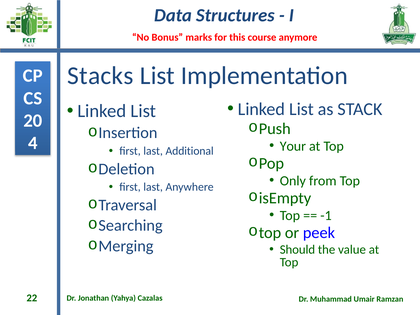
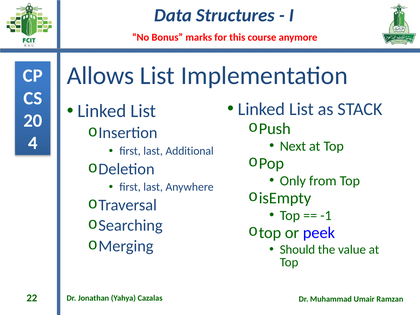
Stacks: Stacks -> Allows (101, 76)
Your: Your -> Next (293, 146)
